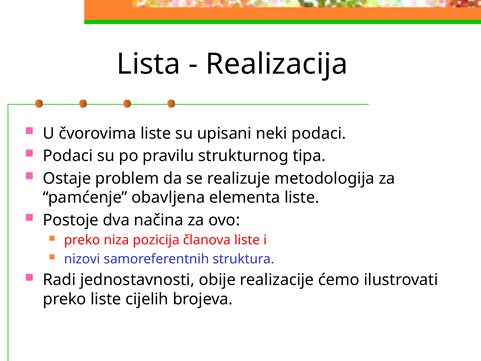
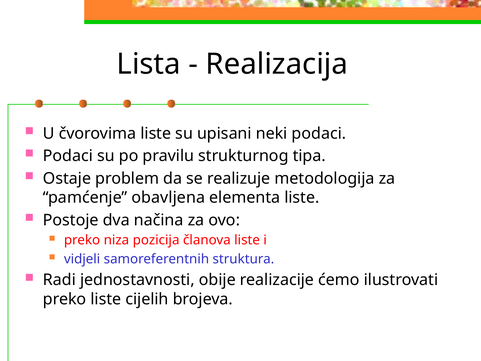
nizovi: nizovi -> vidjeli (82, 259)
